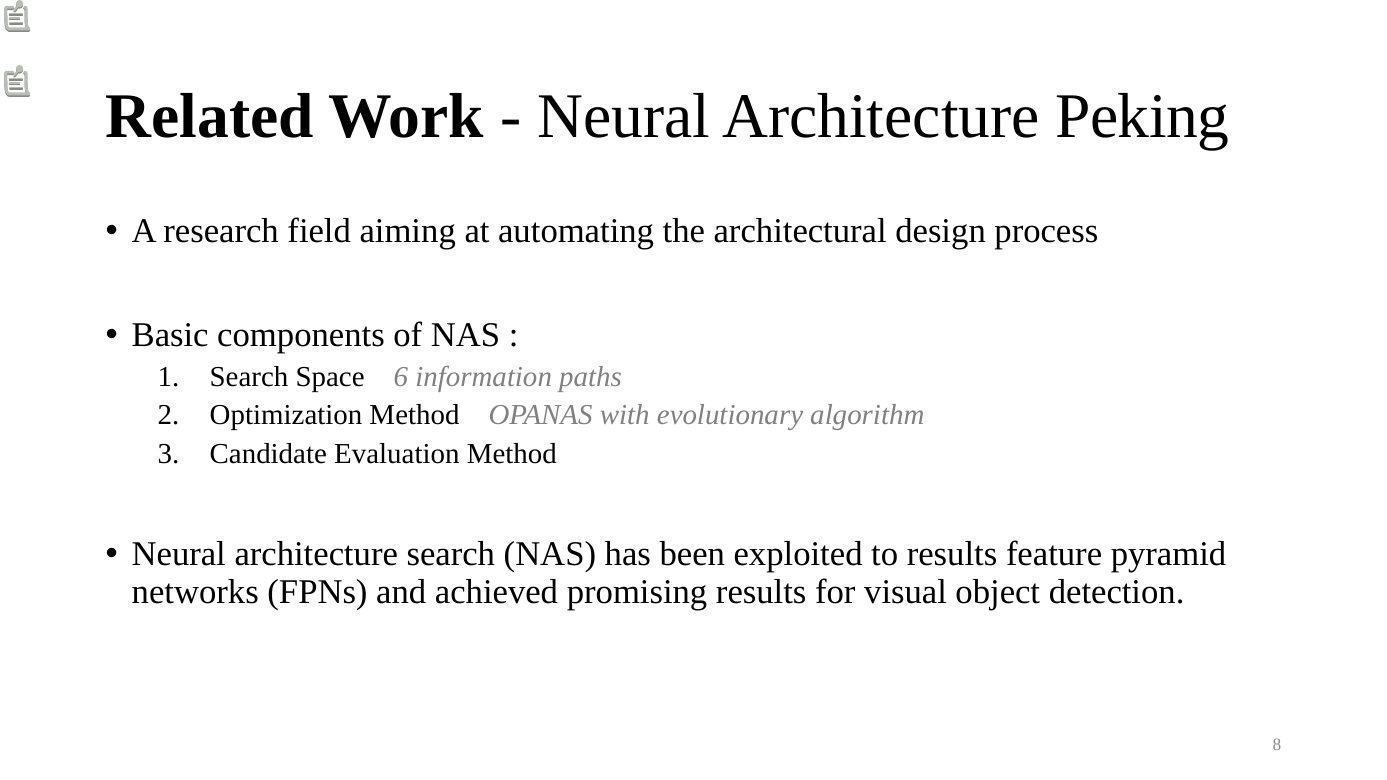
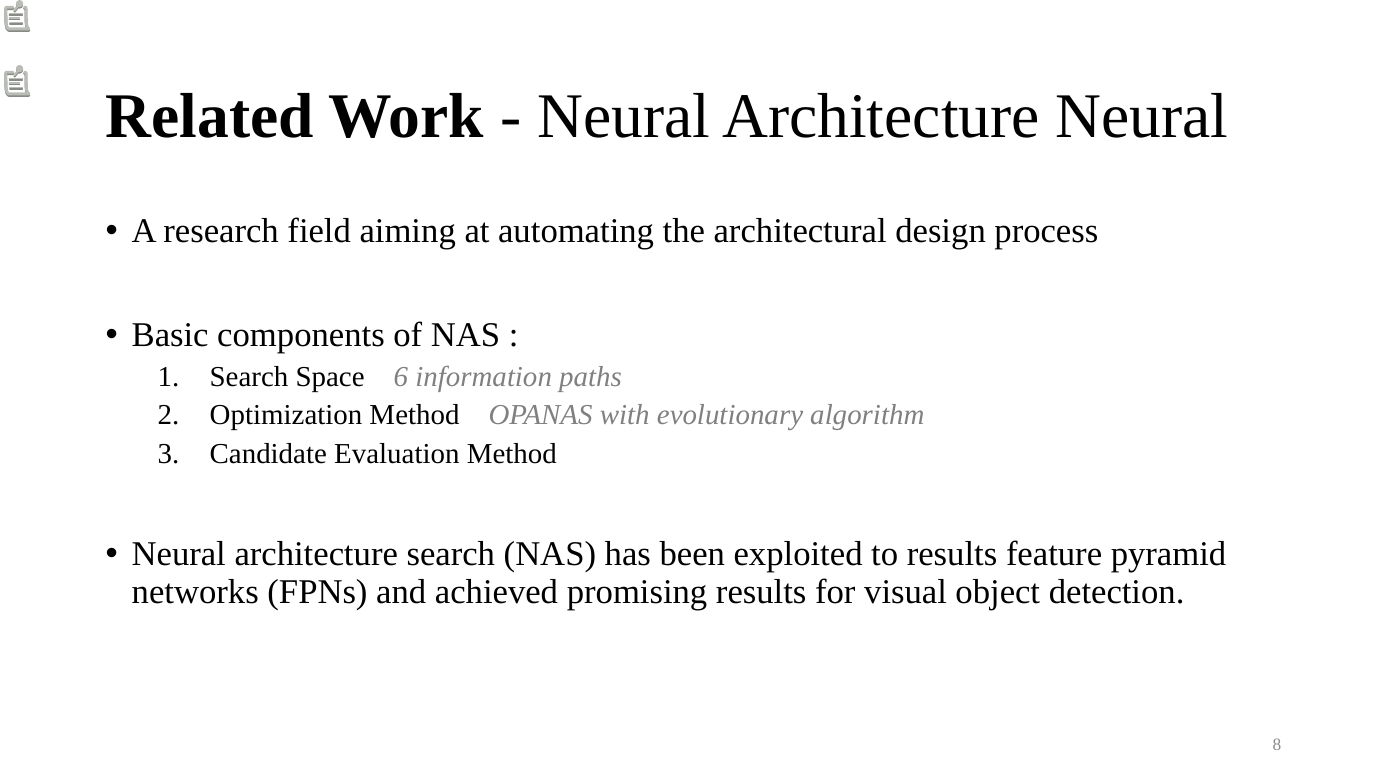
Architecture Peking: Peking -> Neural (1142, 117)
